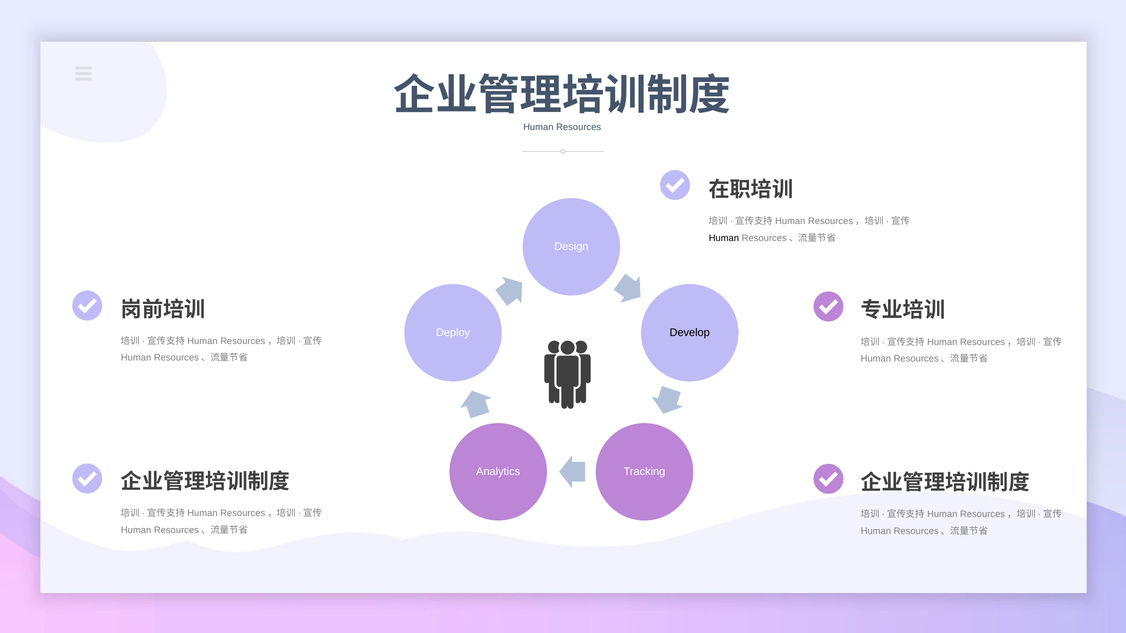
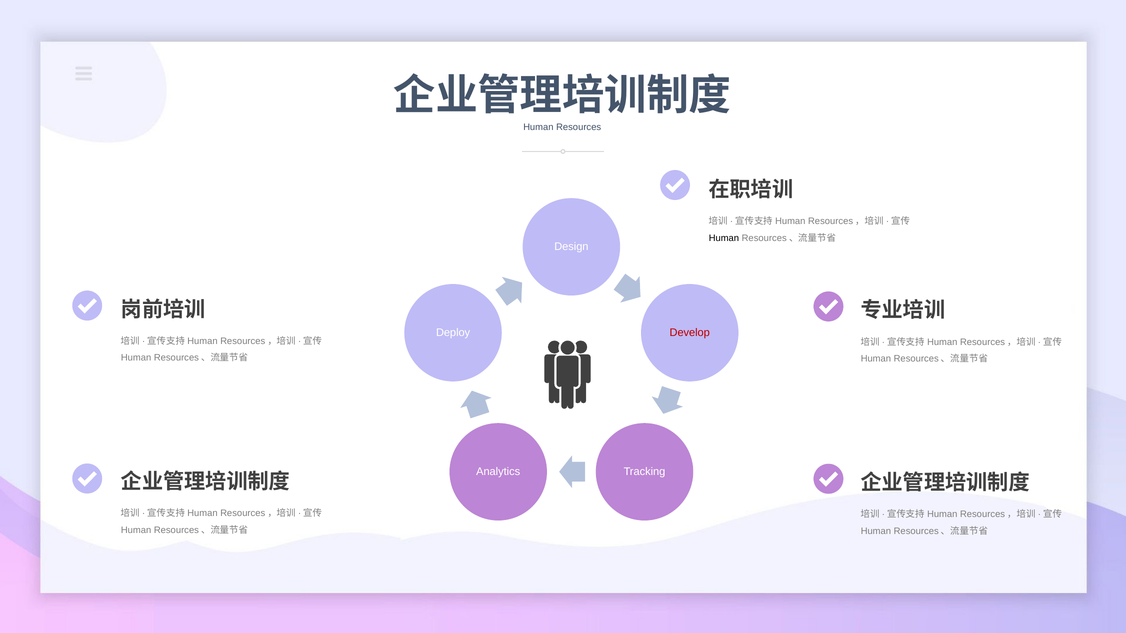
Develop colour: black -> red (690, 333)
